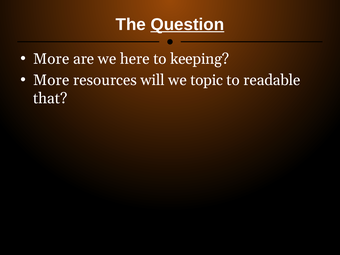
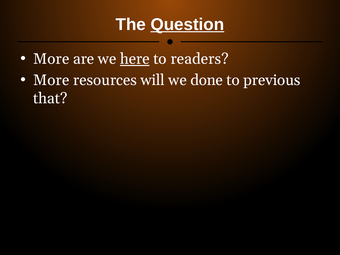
here underline: none -> present (135, 59)
keeping: keeping -> readers (200, 59)
topic: topic -> done (207, 80)
readable: readable -> previous (272, 80)
